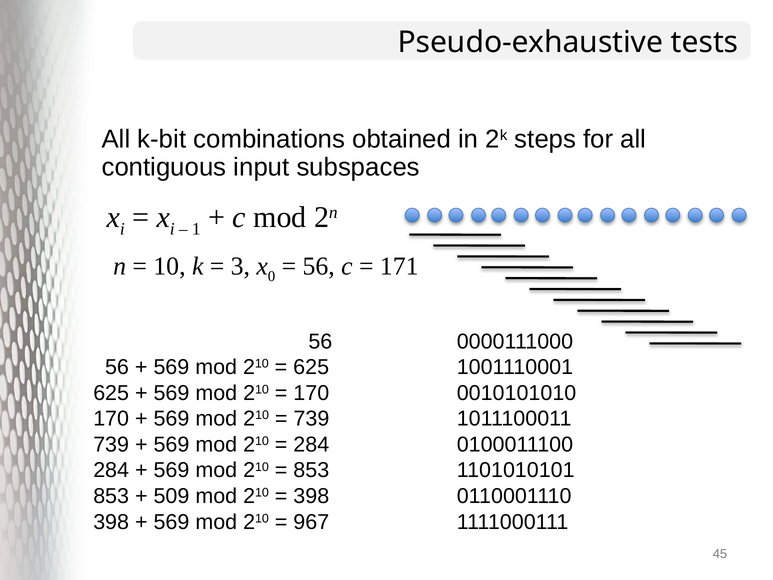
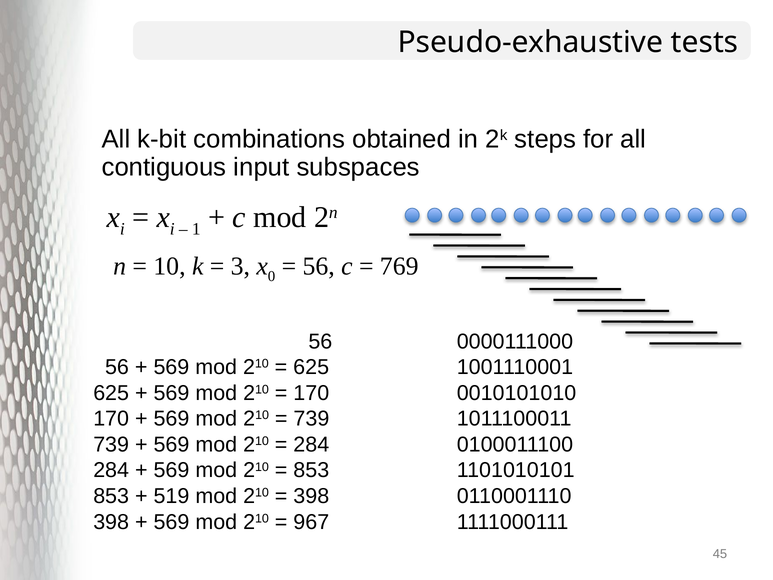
171: 171 -> 769 (399, 266)
509: 509 -> 519 (171, 496)
